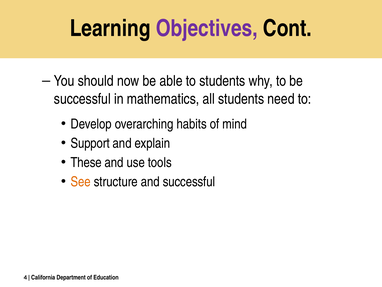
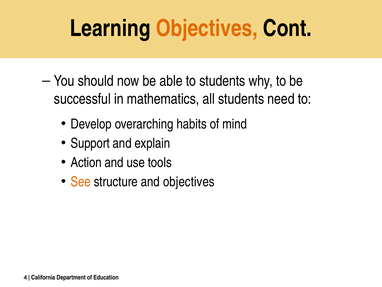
Objectives colour: purple -> orange (207, 28)
These: These -> Action (86, 162)
and successful: successful -> objectives (189, 182)
